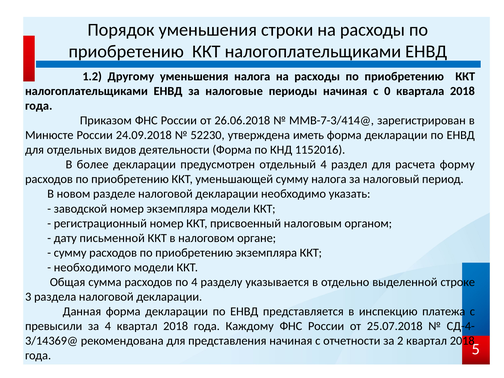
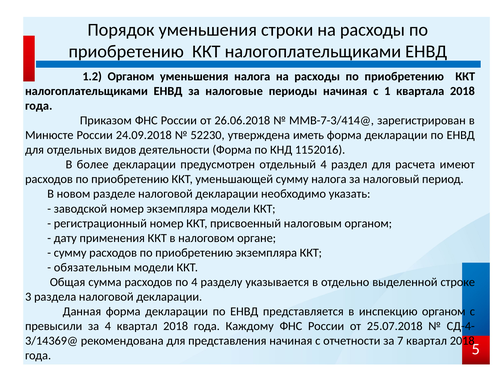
1.2 Другому: Другому -> Органом (131, 76)
0: 0 -> 1 (387, 91)
форму: форму -> имеют (457, 165)
письменной: письменной -> применения (112, 238)
необходимого: необходимого -> обязательным (92, 267)
инспекцию платежа: платежа -> органом (444, 311)
2: 2 -> 7 (400, 341)
